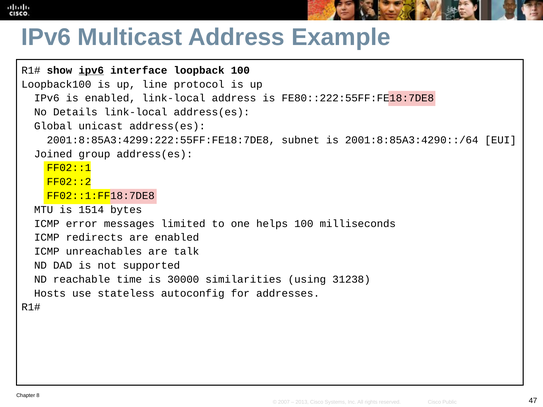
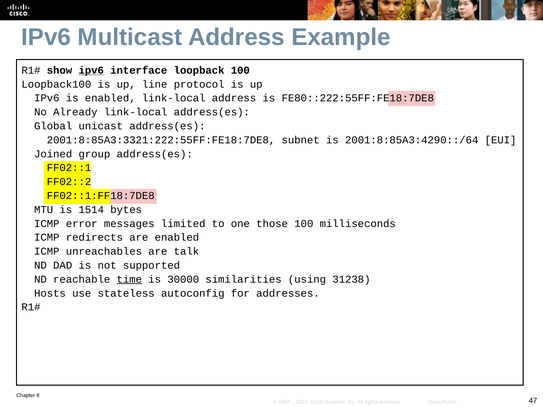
Details: Details -> Already (75, 112)
2001:8:85A3:4299:222:55FF:FE18:7DE8: 2001:8:85A3:4299:222:55FF:FE18:7DE8 -> 2001:8:85A3:3321:222:55FF:FE18:7DE8 (161, 140)
helps: helps -> those (272, 224)
time underline: none -> present (129, 279)
